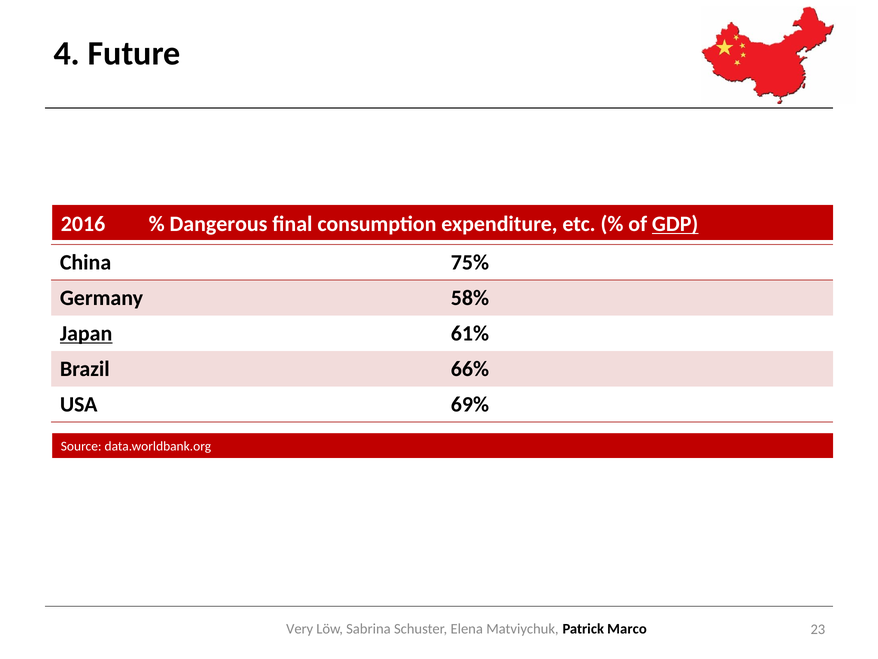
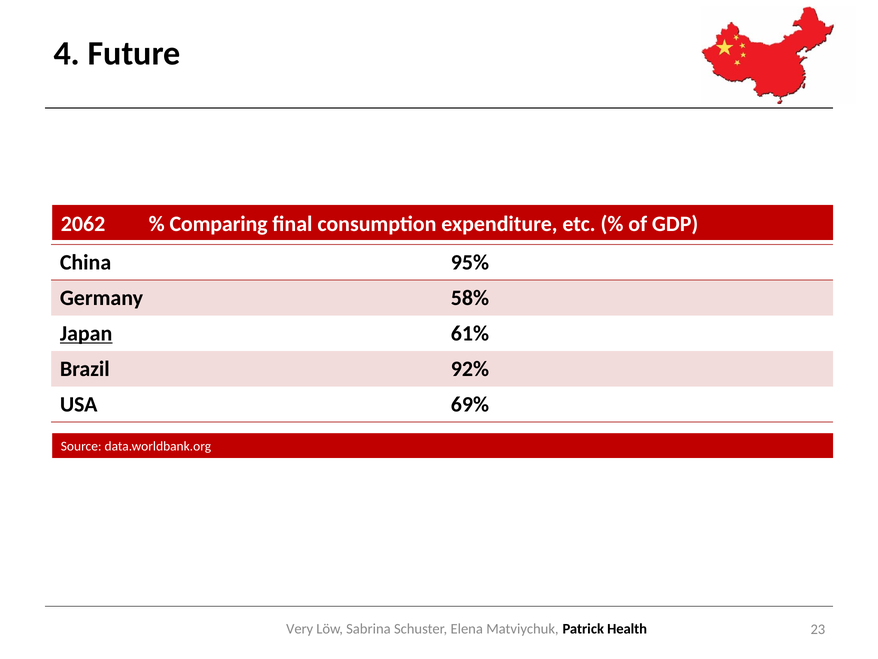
2016: 2016 -> 2062 (83, 224)
Dangerous: Dangerous -> Comparing (219, 224)
GDP underline: present -> none (675, 224)
75%: 75% -> 95% (470, 262)
66%: 66% -> 92% (470, 369)
Marco: Marco -> Health (627, 628)
